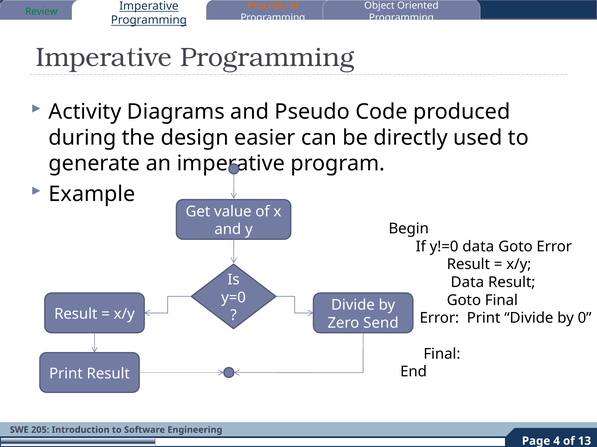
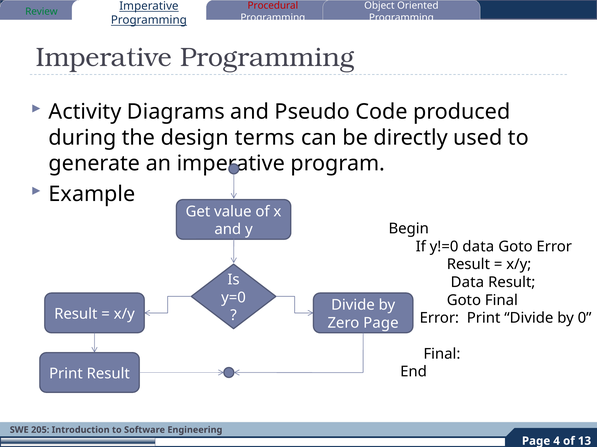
Procedural colour: orange -> red (273, 6)
easier: easier -> terms (265, 138)
Zero Send: Send -> Page (381, 323)
